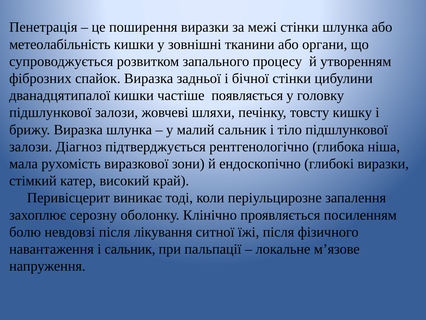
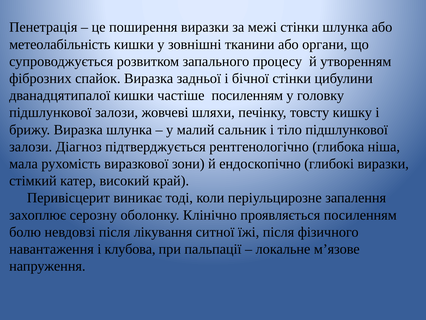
частiше появляється: появляється -> посиленням (247, 95)
i сальник: сальник -> клубова (130, 249)
